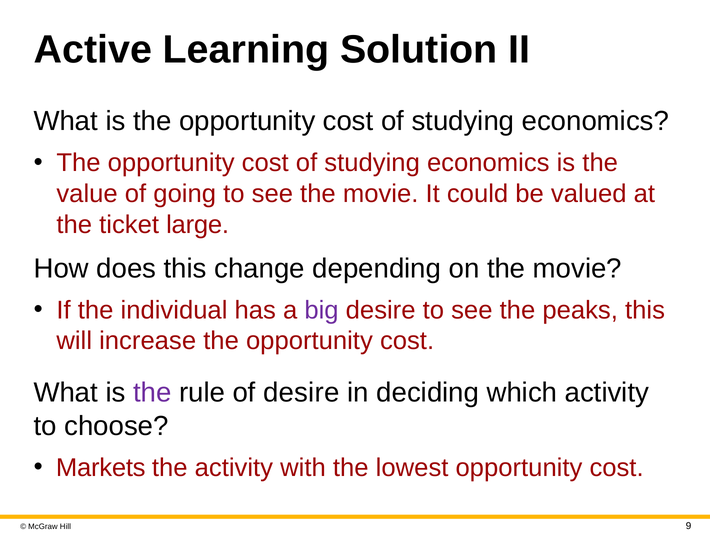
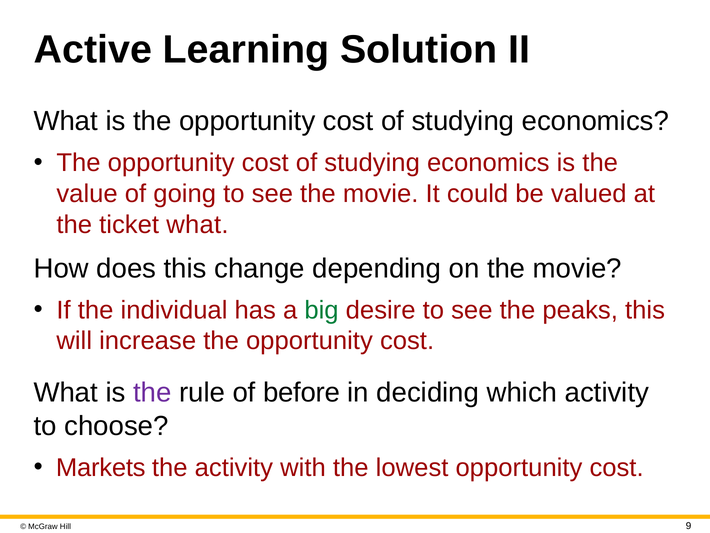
ticket large: large -> what (197, 224)
big colour: purple -> green (322, 310)
of desire: desire -> before (302, 392)
